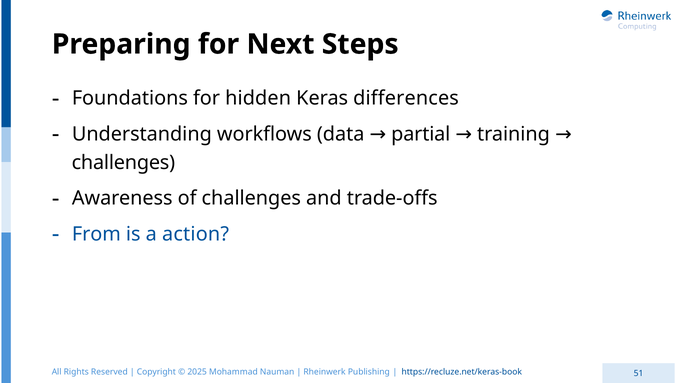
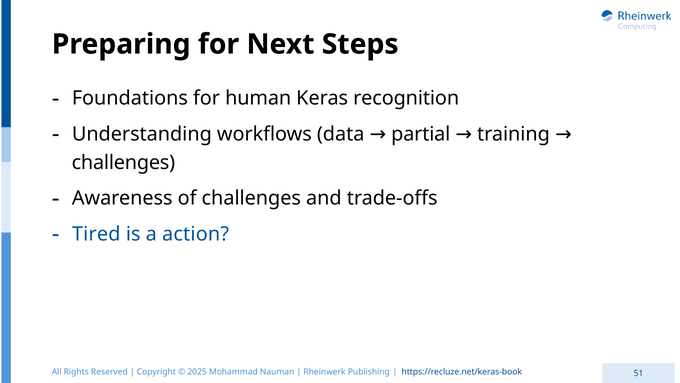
hidden: hidden -> human (258, 98)
differences: differences -> recognition (406, 98)
From: From -> Tired (96, 234)
